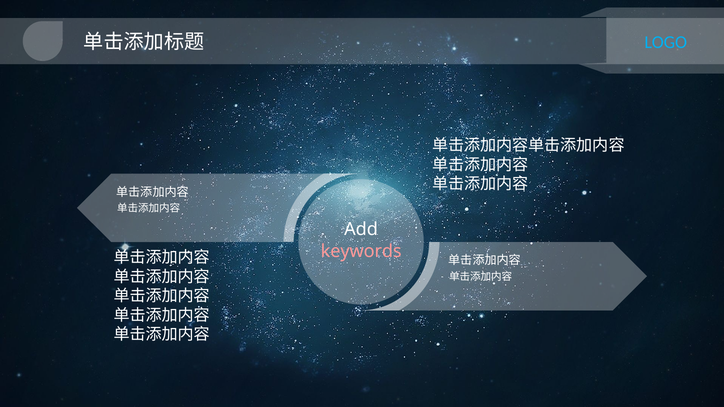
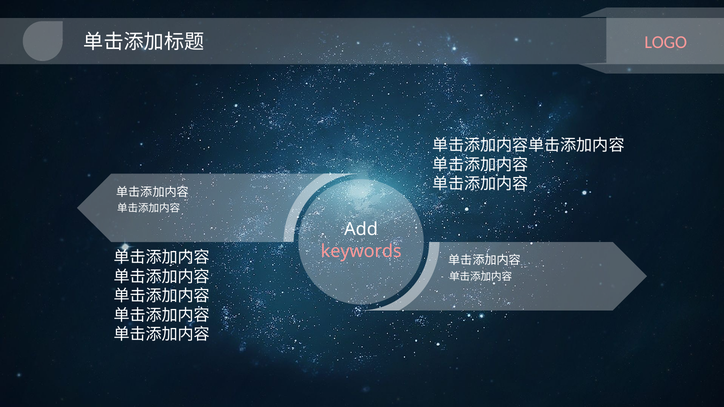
LOGO colour: light blue -> pink (666, 42)
